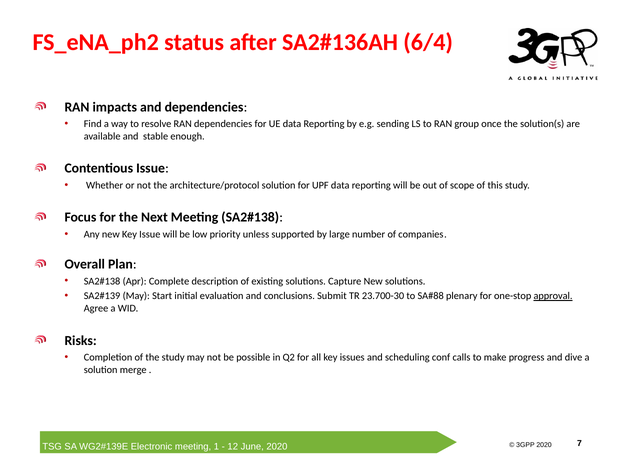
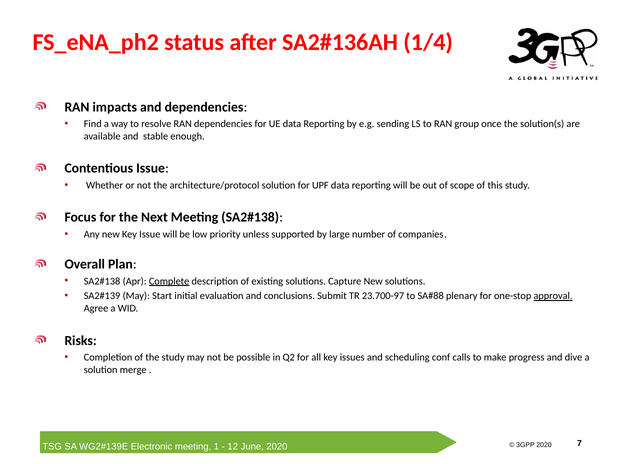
6/4: 6/4 -> 1/4 (428, 42)
Complete underline: none -> present (169, 281)
23.700-30: 23.700-30 -> 23.700-97 (383, 296)
